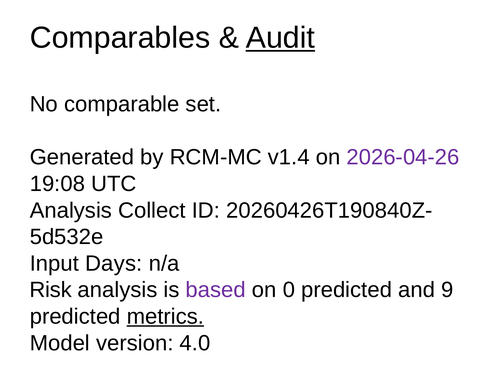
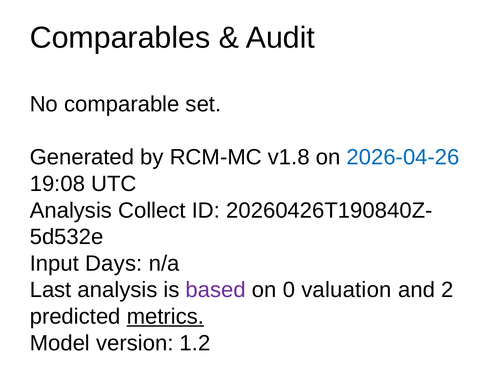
Audit underline: present -> none (280, 38)
v1.4: v1.4 -> v1.8 (289, 157)
2026-04-26 colour: purple -> blue (403, 157)
Risk: Risk -> Last (51, 290)
0 predicted: predicted -> valuation (346, 290)
9: 9 -> 2 (447, 290)
4.0: 4.0 -> 1.2 (195, 343)
